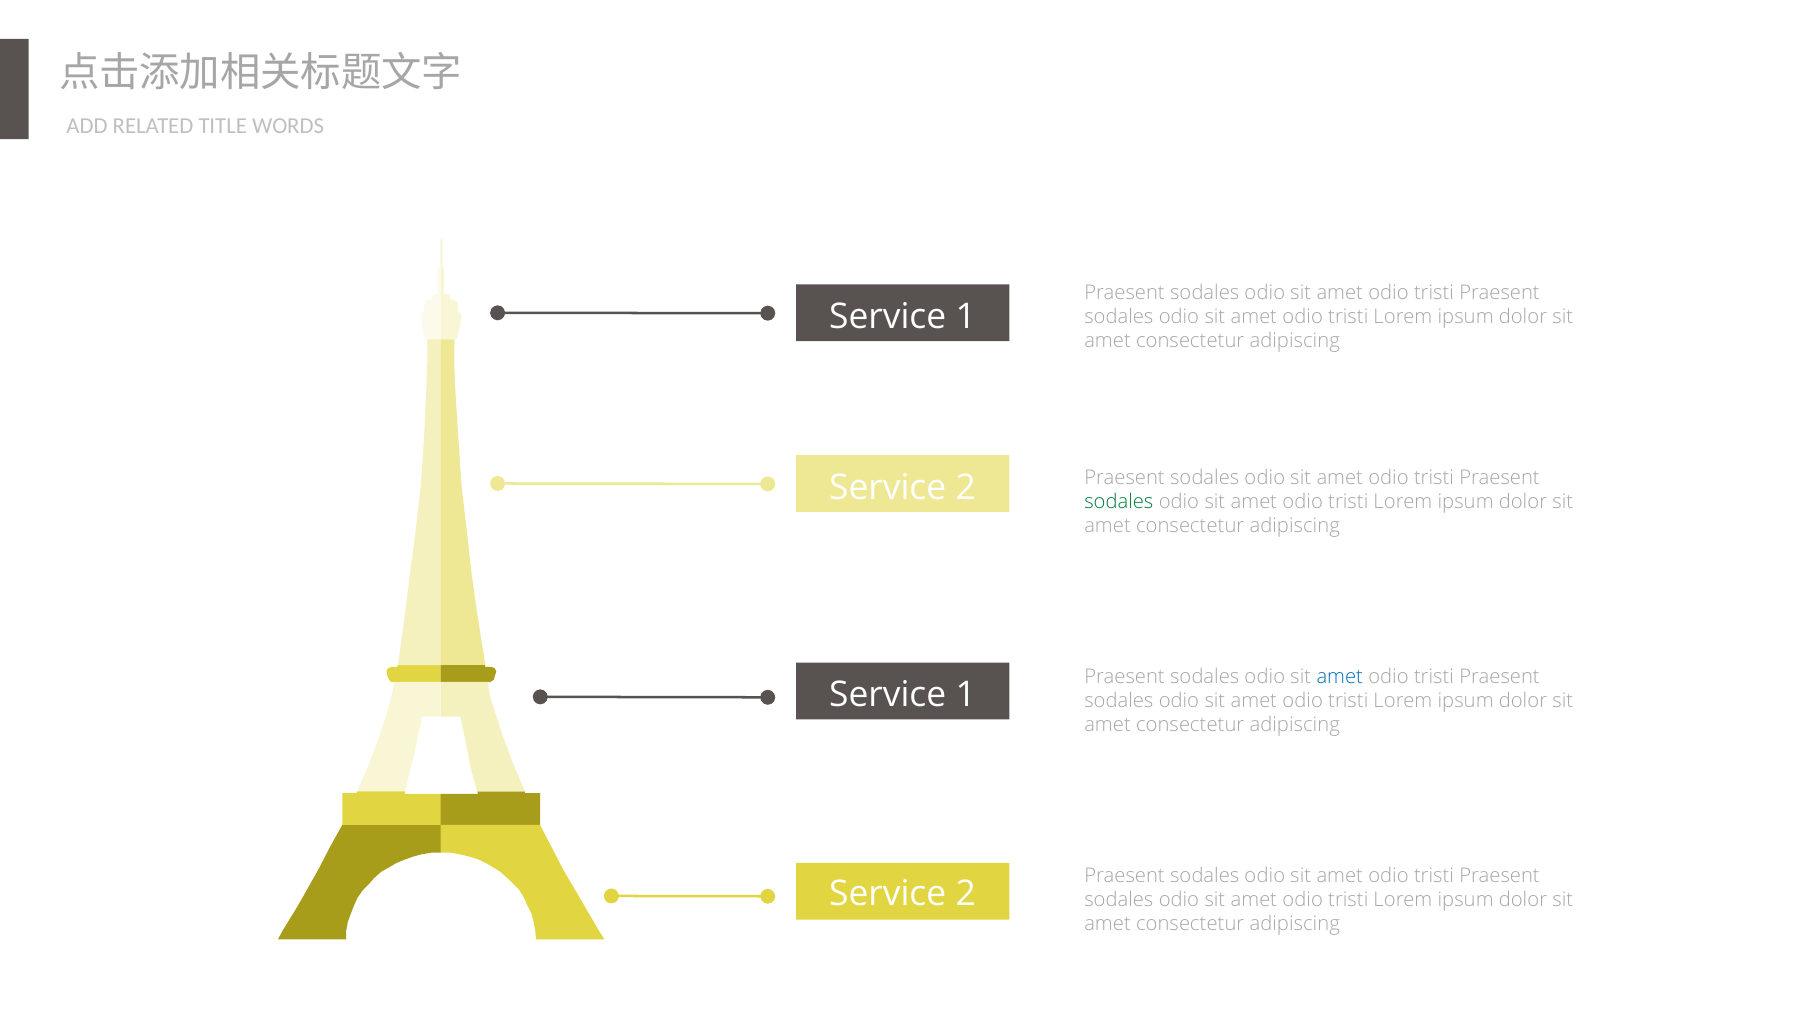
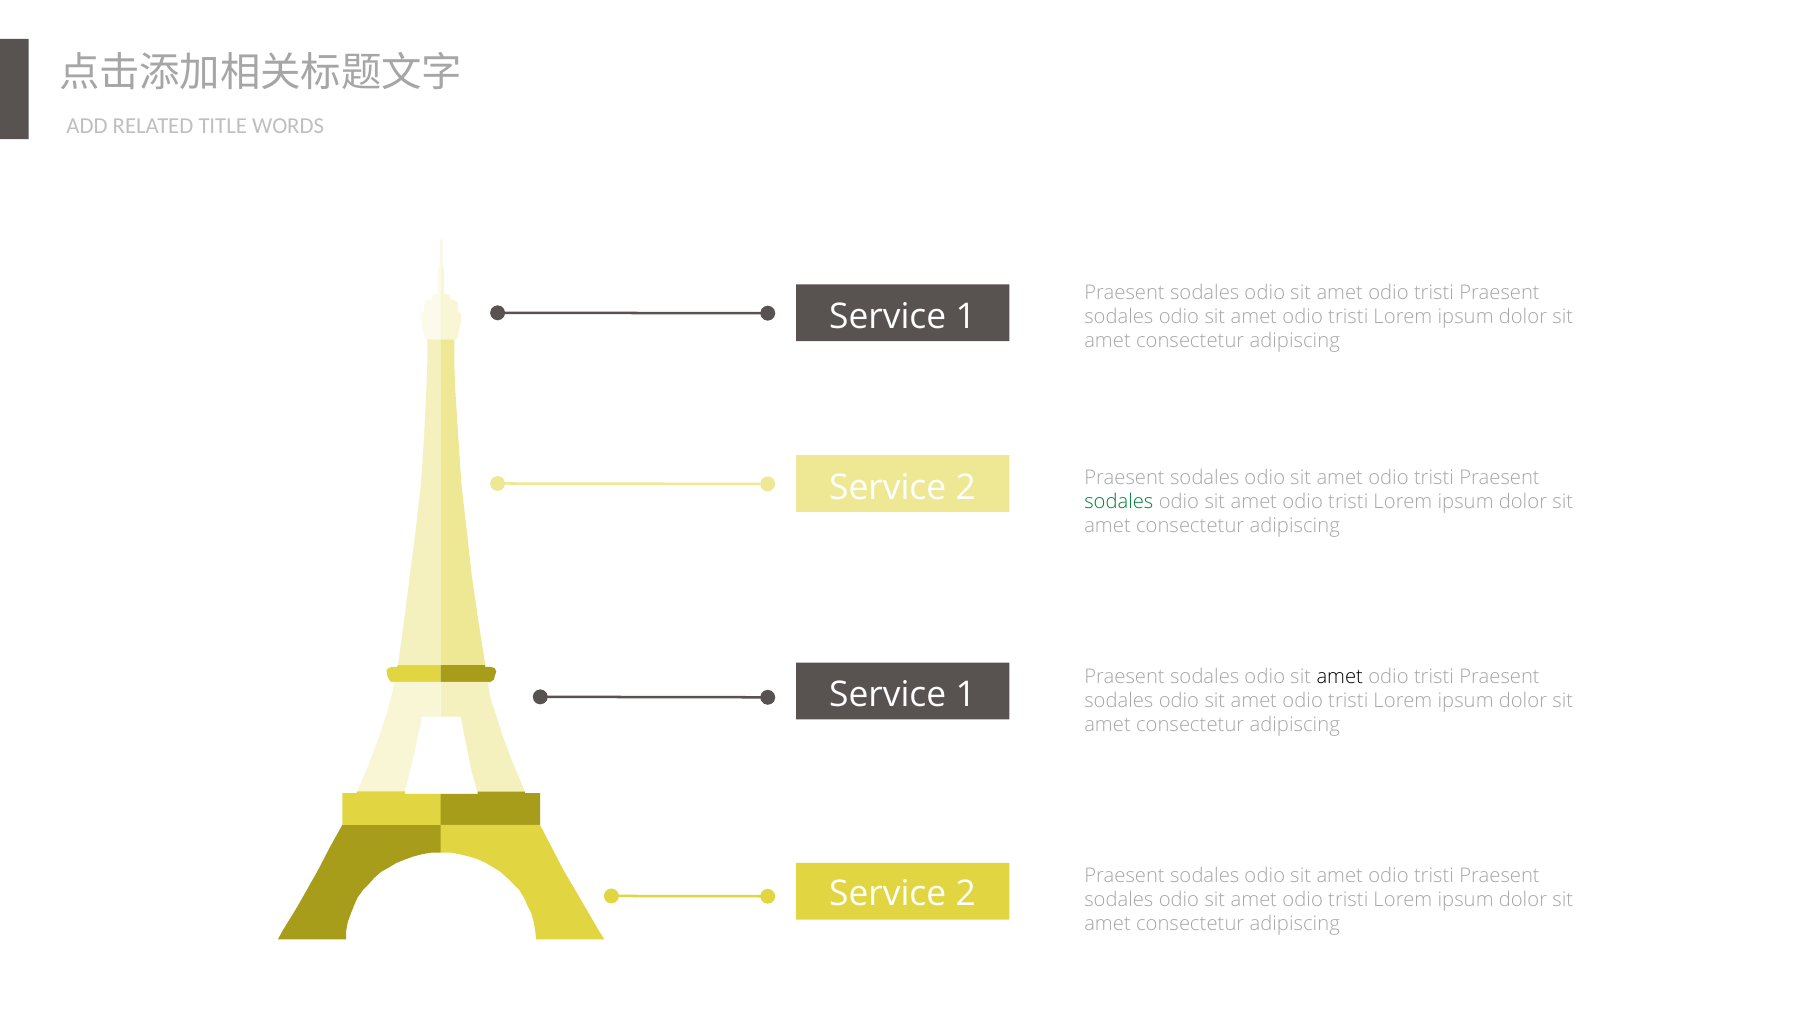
amet colour: blue -> black (1340, 677)
